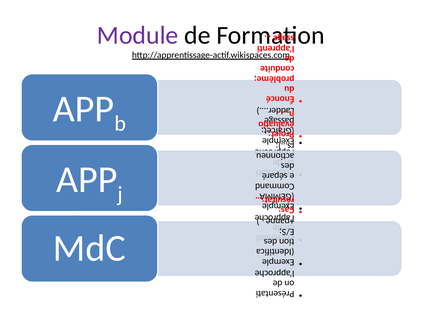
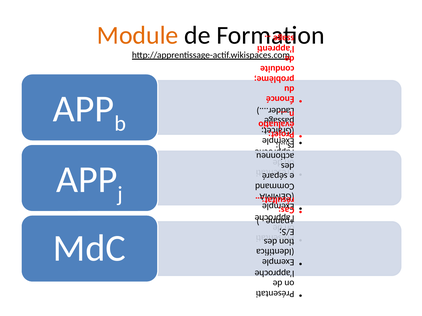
Module colour: purple -> orange (138, 35)
